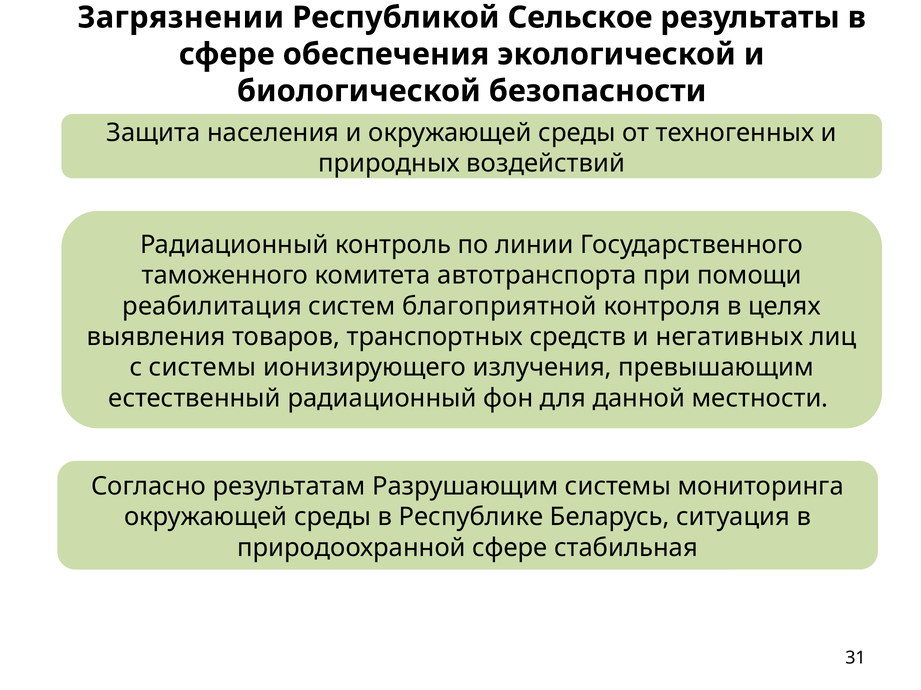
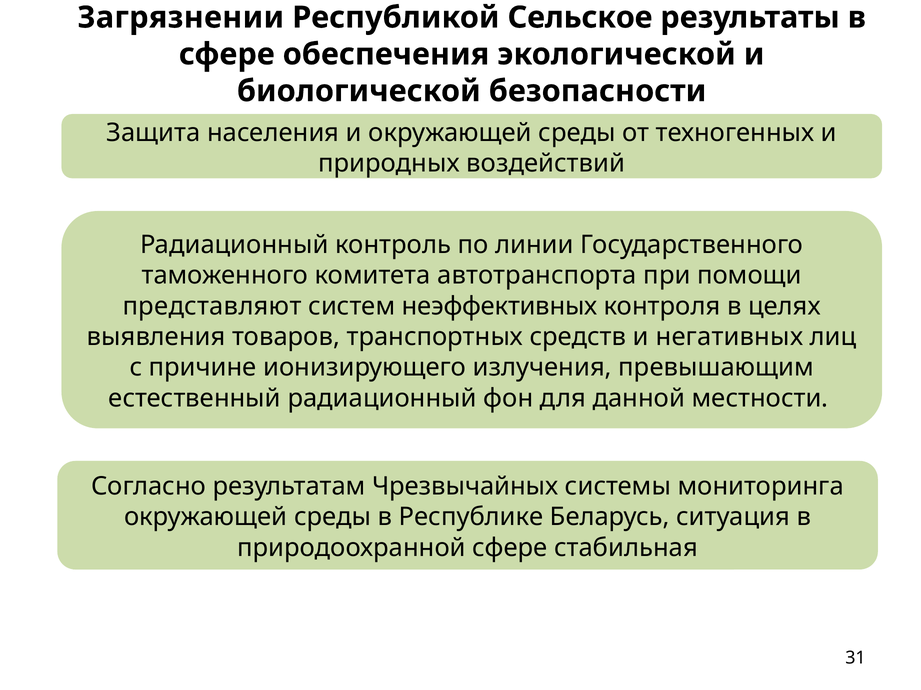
реабилитация: реабилитация -> представляют (212, 306)
благоприятной: благоприятной -> неэффективных (500, 306)
с системы: системы -> причине (203, 368)
Разрушающим: Разрушающим -> Чрезвычайных (465, 487)
